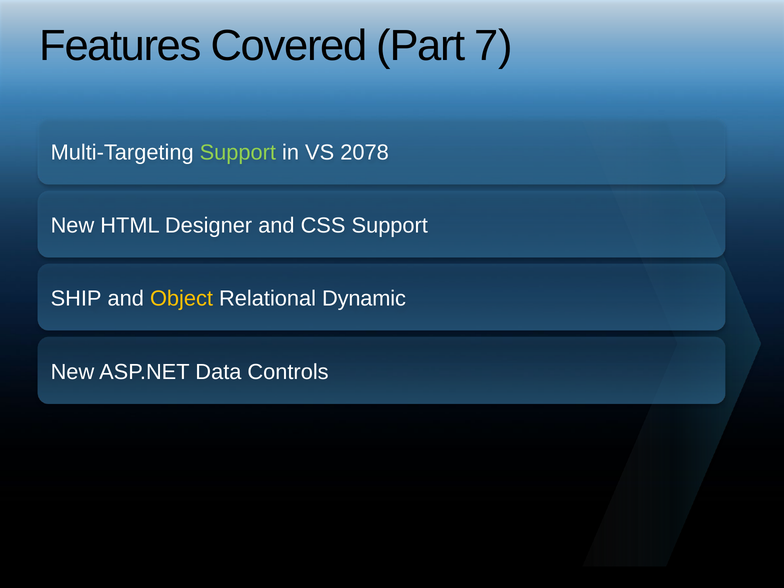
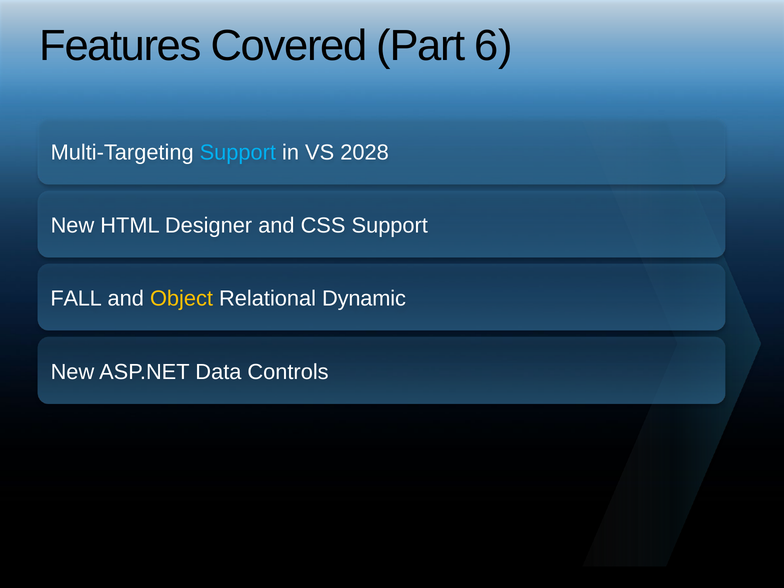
7: 7 -> 6 (494, 46)
Support colour: light green -> light blue (238, 152)
2078: 2078 -> 2028 (365, 152)
SHIP: SHIP -> FALL (76, 299)
